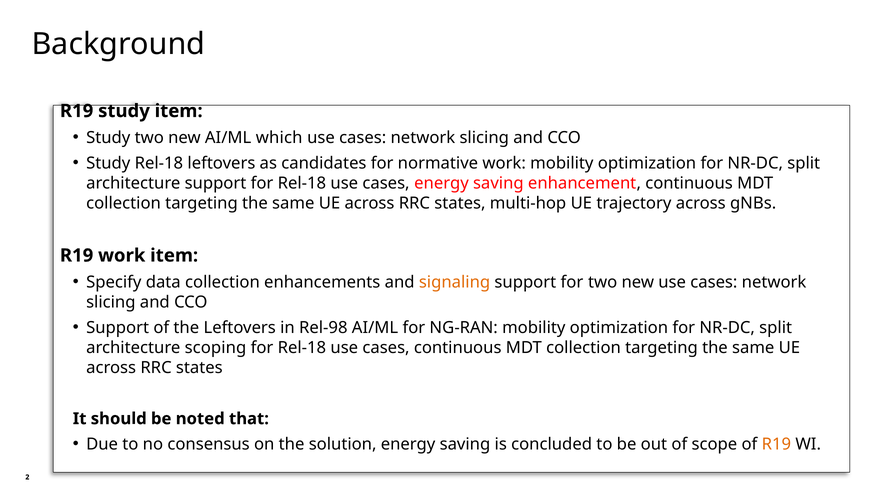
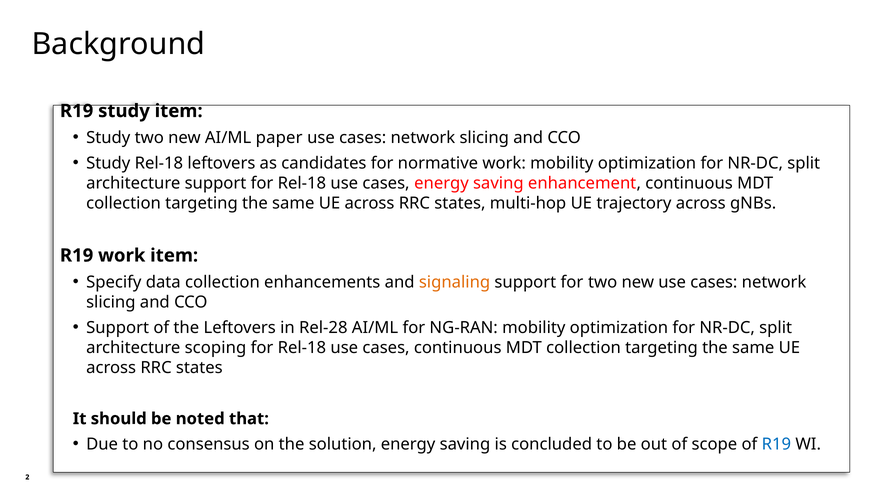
which: which -> paper (279, 138)
Rel-98: Rel-98 -> Rel-28 (323, 328)
R19 colour: orange -> blue (776, 444)
